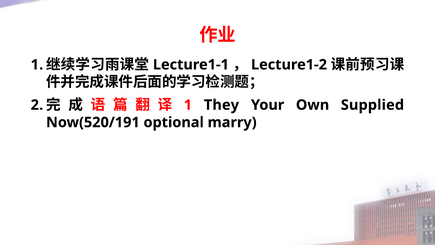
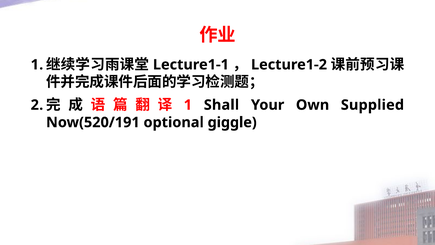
They: They -> Shall (221, 105)
marry: marry -> giggle (232, 122)
